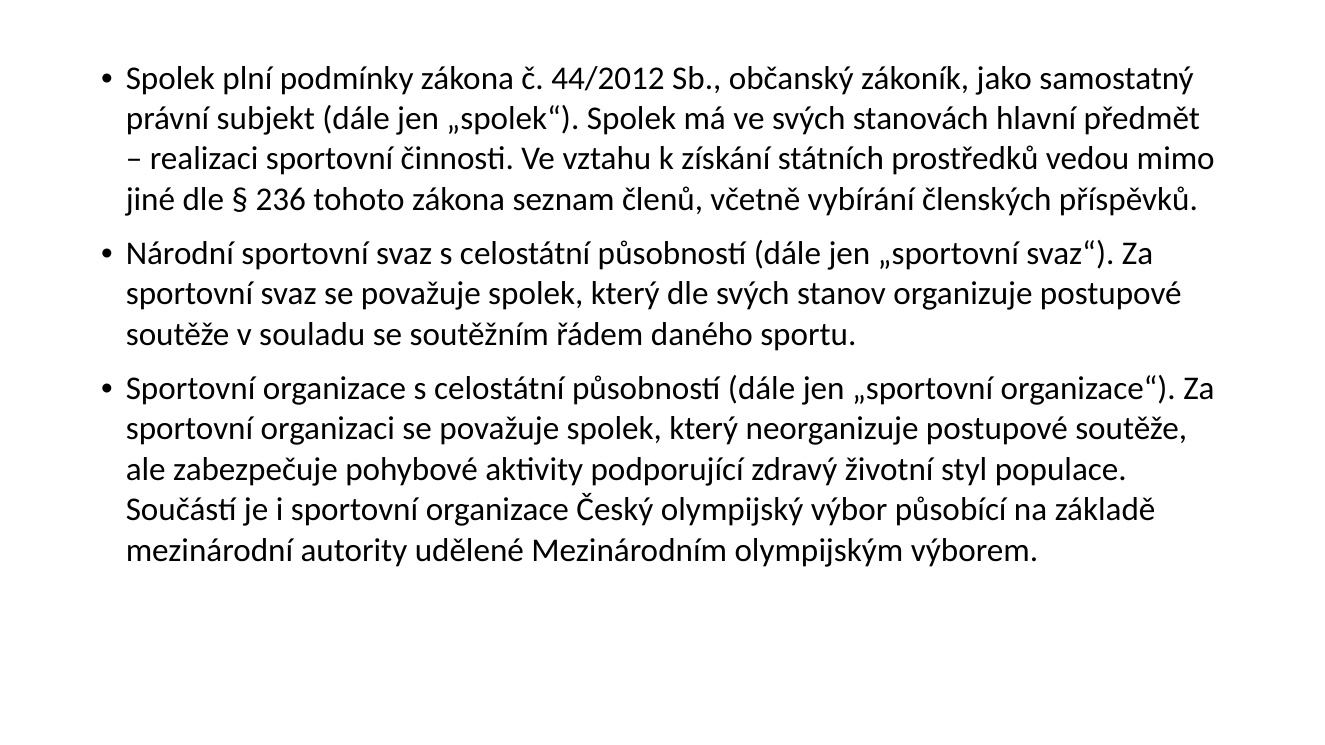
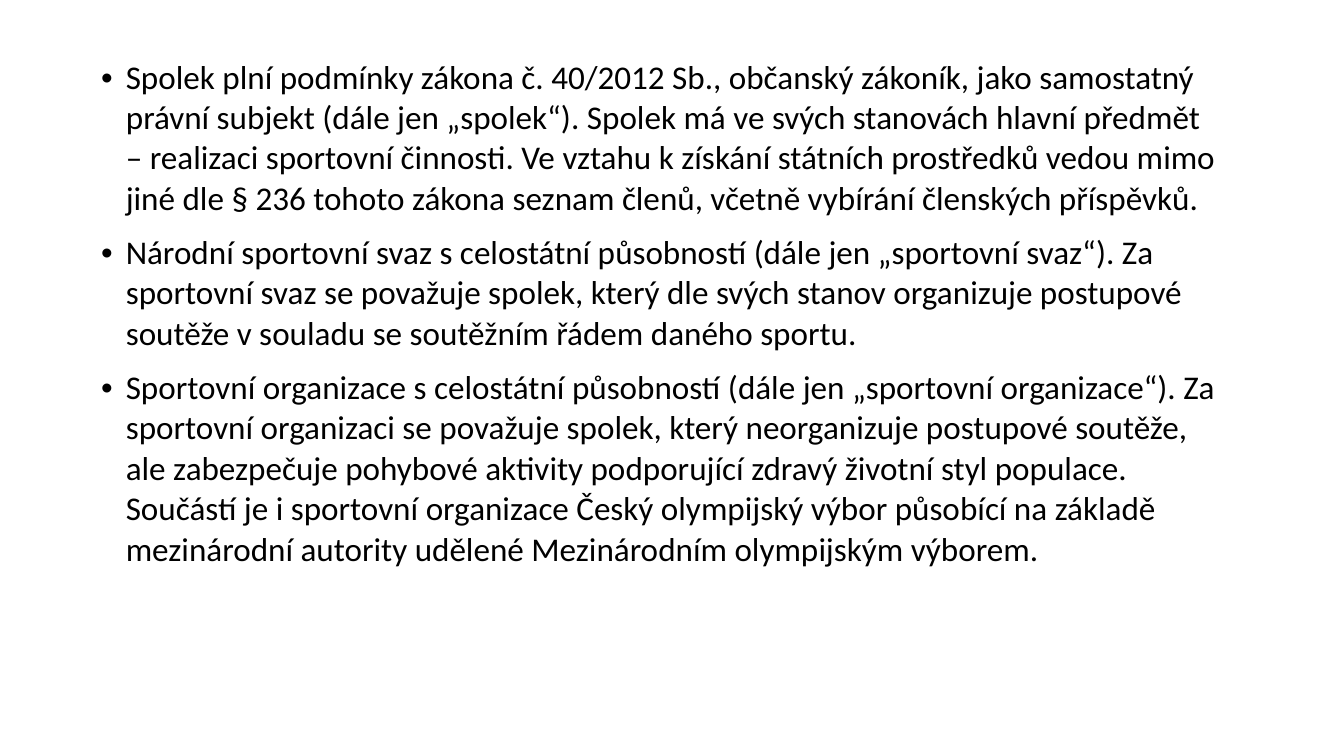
44/2012: 44/2012 -> 40/2012 (608, 78)
